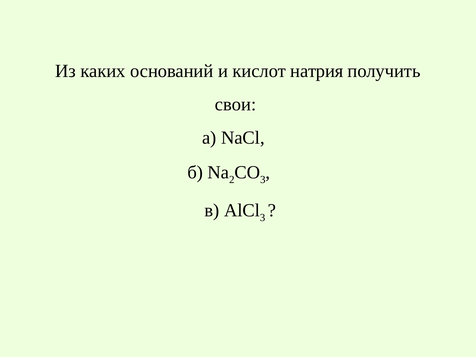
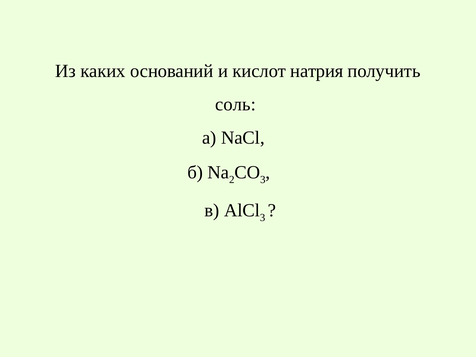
свои: свои -> соль (236, 104)
